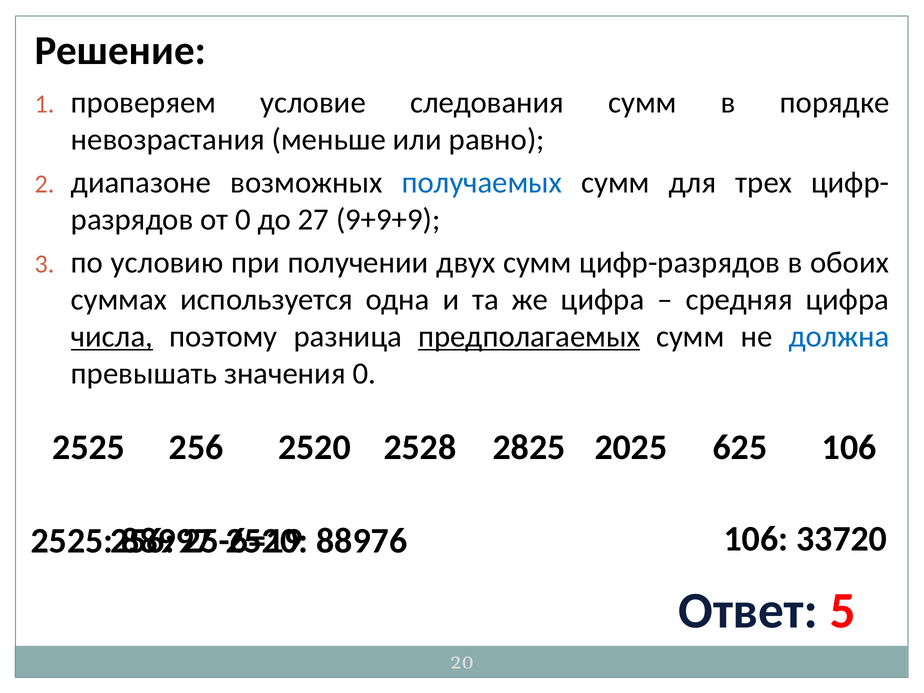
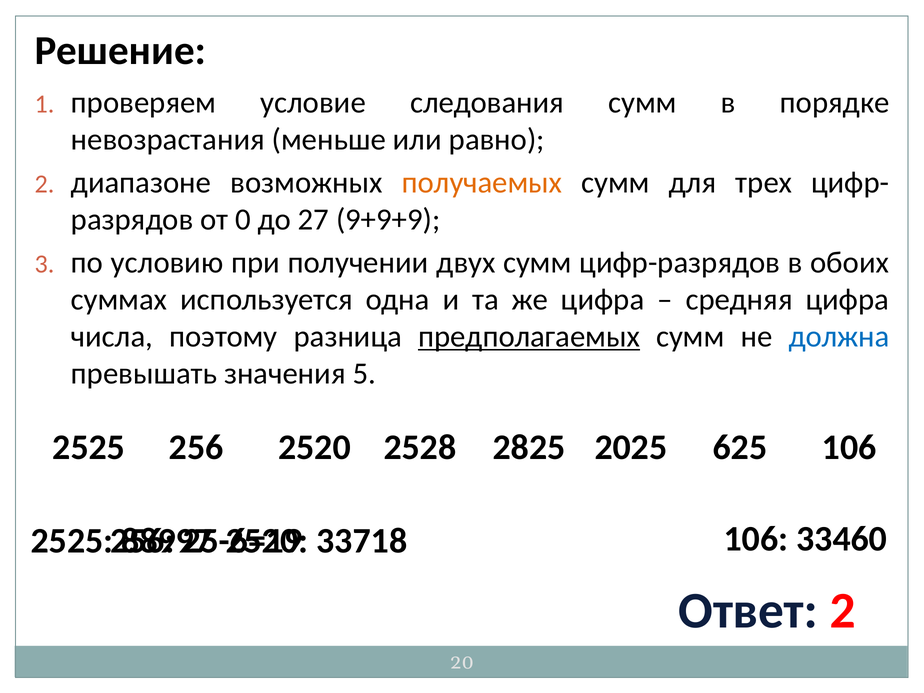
получаемых colour: blue -> orange (482, 182)
числа underline: present -> none (112, 336)
значения 0: 0 -> 5 (364, 373)
88976: 88976 -> 33718 (362, 541)
33720: 33720 -> 33460 (842, 539)
Ответ 5: 5 -> 2 (843, 611)
